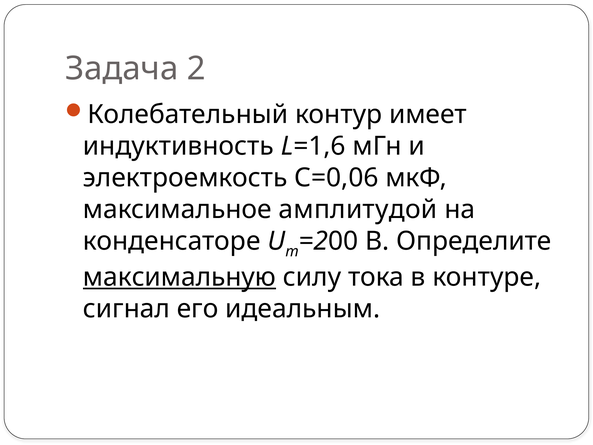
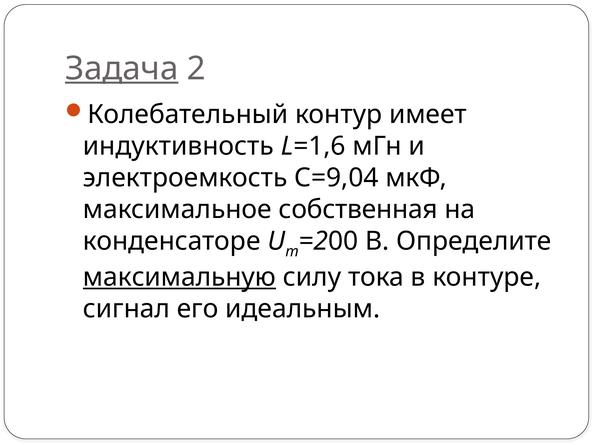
Задача underline: none -> present (122, 69)
С=0,06: С=0,06 -> С=9,04 (336, 178)
амплитудой: амплитудой -> собственная (358, 209)
